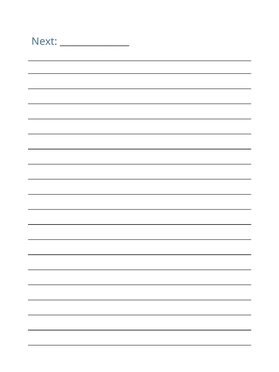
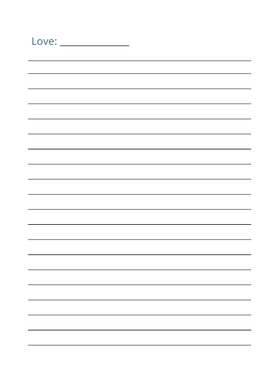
Next: Next -> Love (44, 42)
